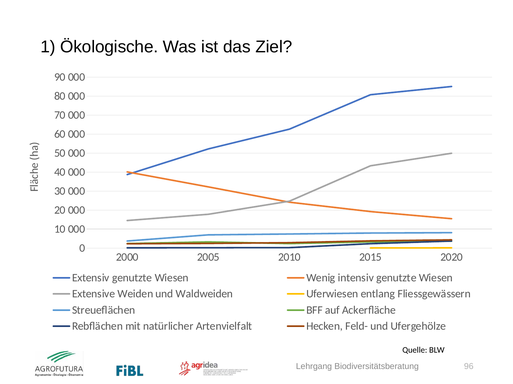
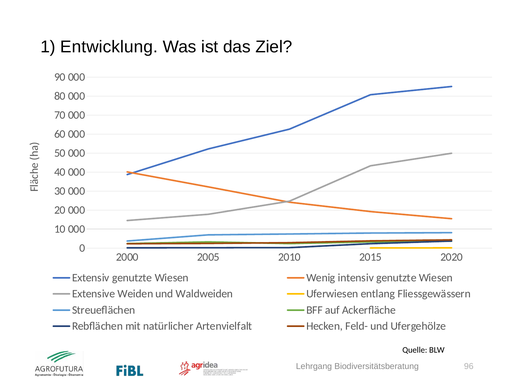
Ökologische: Ökologische -> Entwicklung (109, 47)
